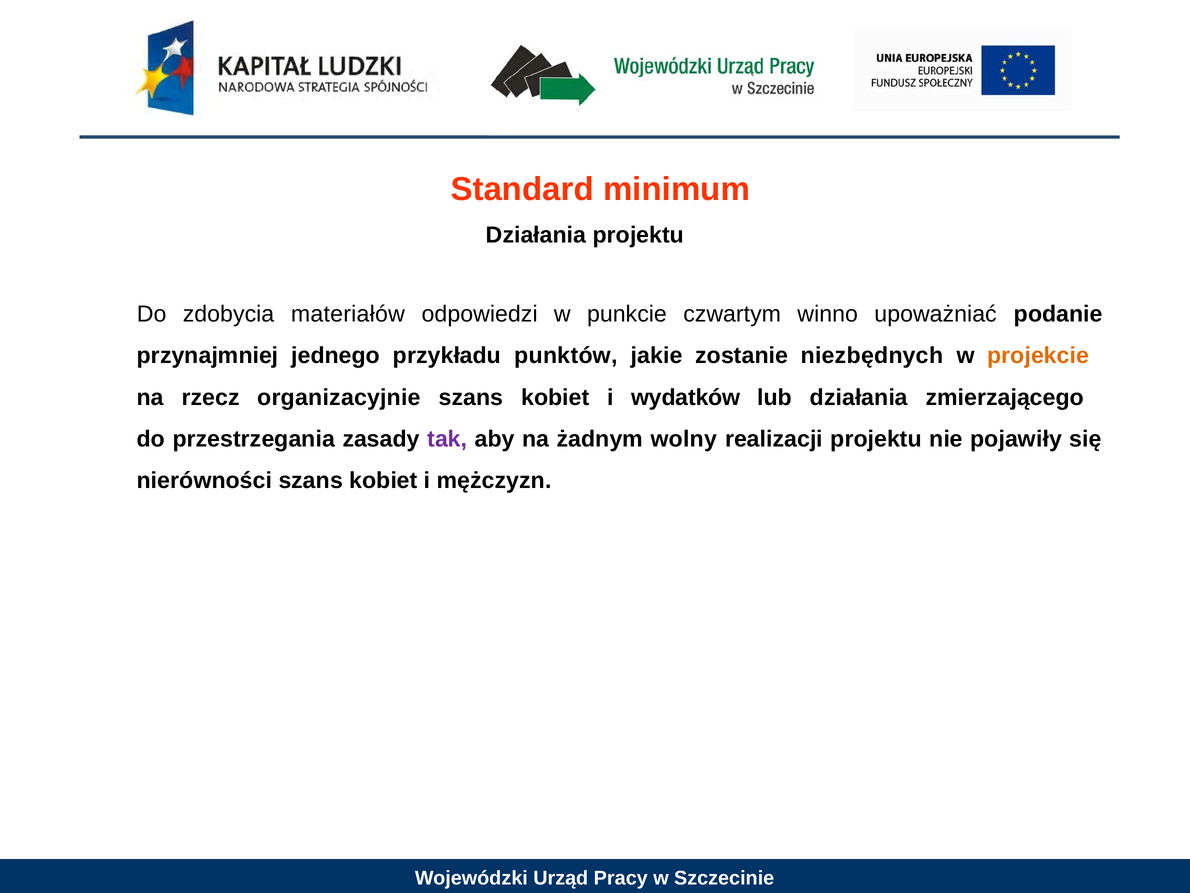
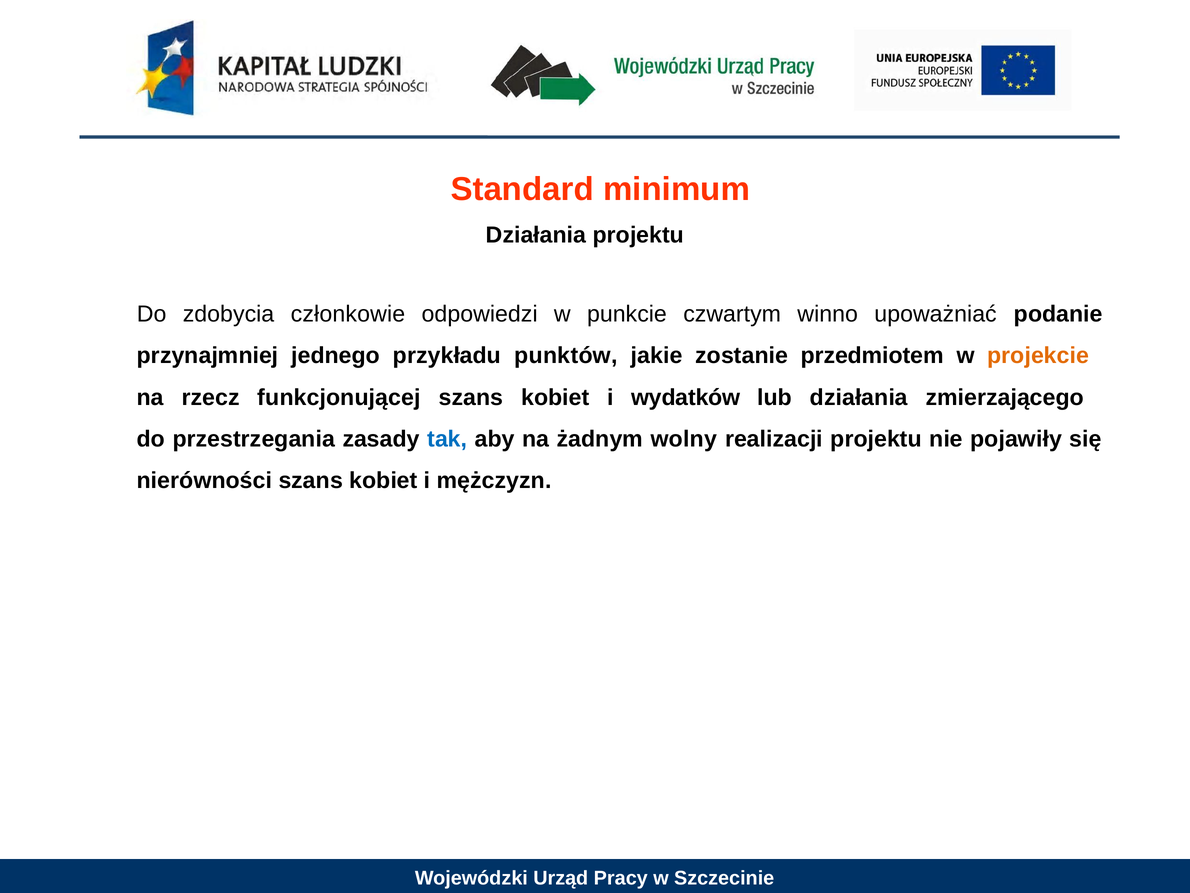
materiałów: materiałów -> członkowie (348, 314)
niezbędnych: niezbędnych -> przedmiotem (872, 356)
organizacyjnie: organizacyjnie -> funkcjonującej (339, 397)
tak colour: purple -> blue (447, 439)
